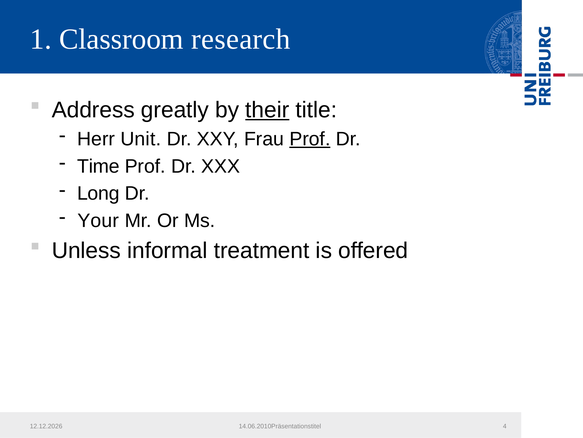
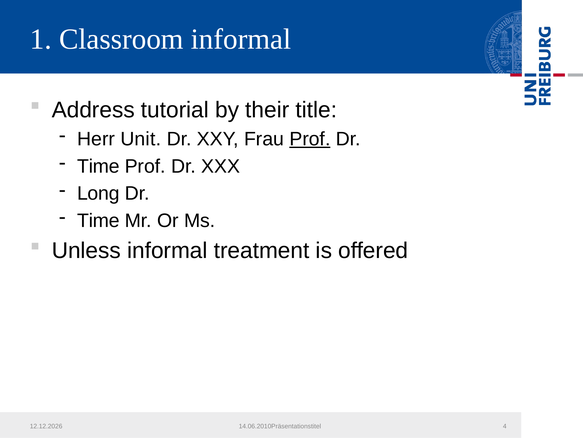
Classroom research: research -> informal (241, 39)
greatly: greatly -> tutorial (175, 110)
their underline: present -> none (267, 110)
Your: Your -> Time (98, 220)
